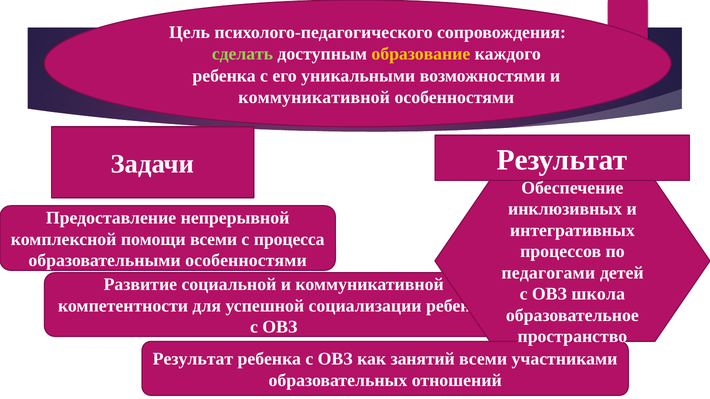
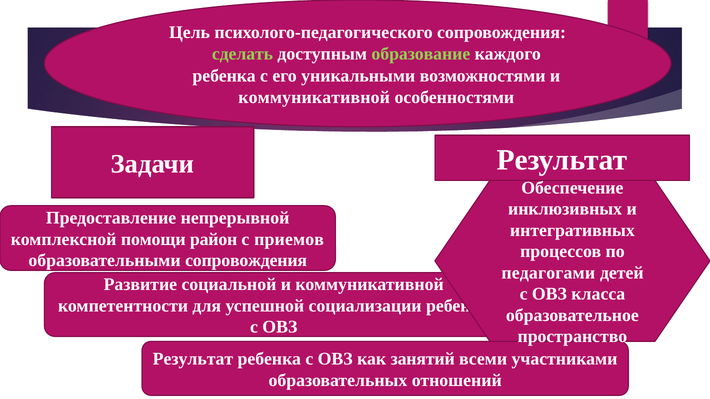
образование colour: yellow -> light green (421, 54)
помощи всеми: всеми -> район (214, 239)
процесса: процесса -> приемов (289, 239)
образовательными особенностями: особенностями -> сопровождения (246, 261)
школа: школа -> класса (598, 294)
